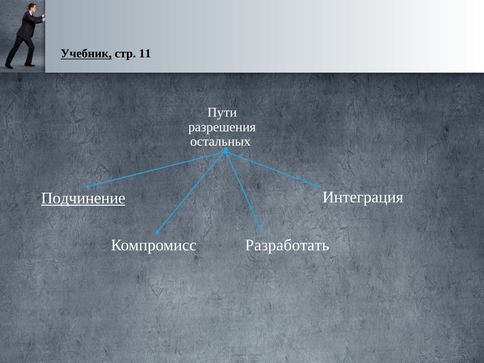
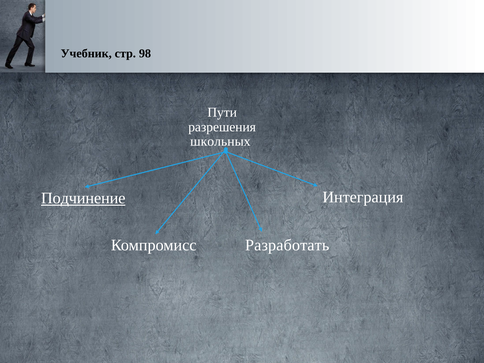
Учебник underline: present -> none (86, 54)
11: 11 -> 98 (145, 54)
остальных: остальных -> школьных (220, 141)
